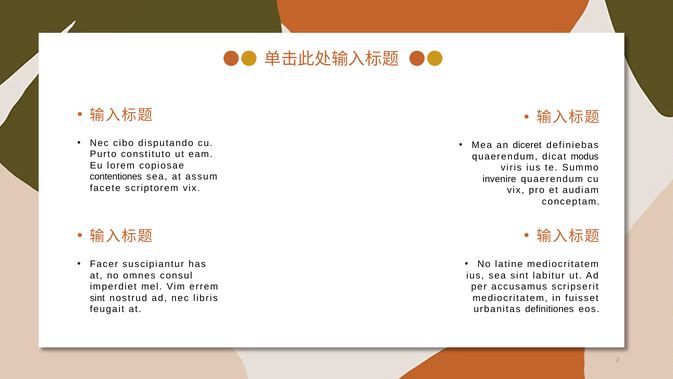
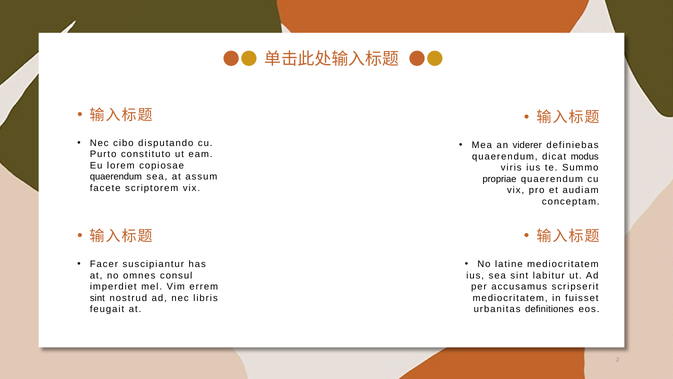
diceret: diceret -> viderer (527, 145)
contentiones: contentiones -> quaerendum (116, 177)
invenire: invenire -> propriae (499, 179)
